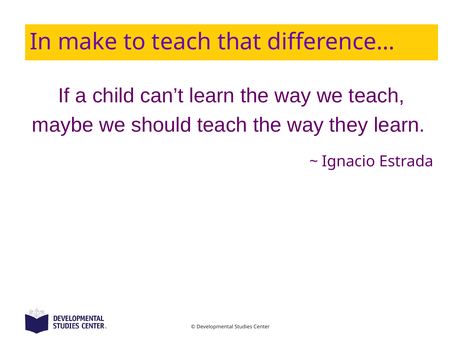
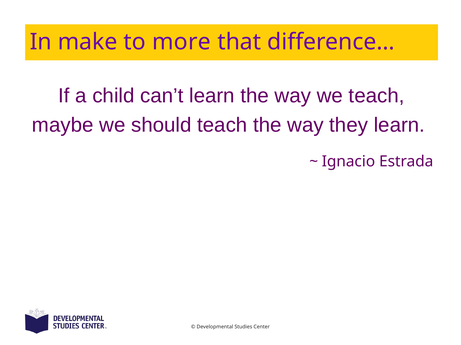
to teach: teach -> more (181, 42)
